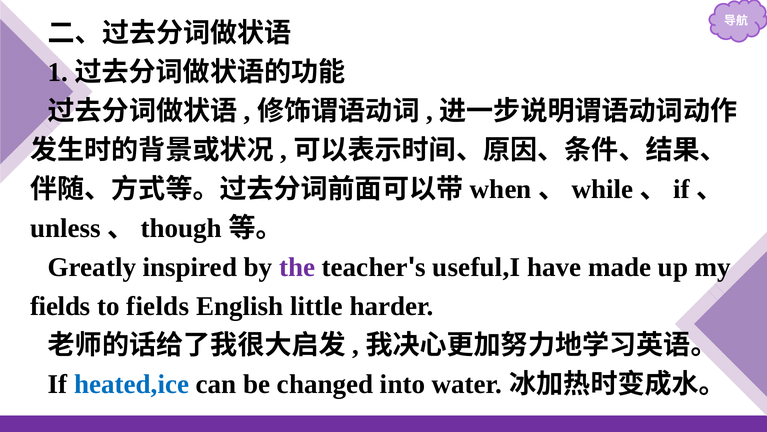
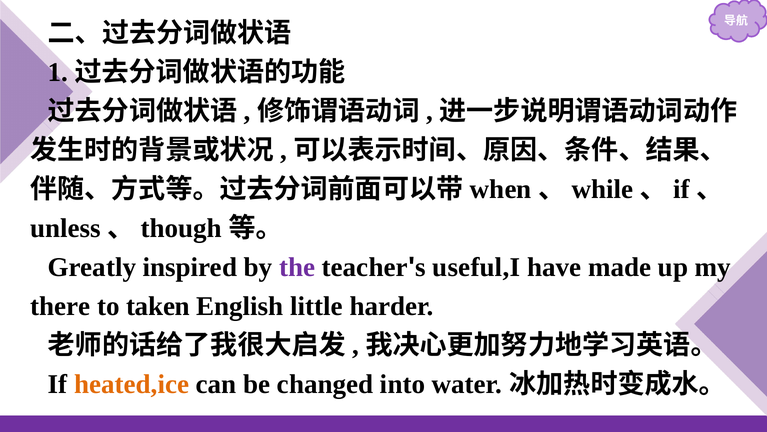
fields: fields -> there (60, 306)
to fields: fields -> taken (158, 306)
heated,ice colour: blue -> orange (132, 384)
